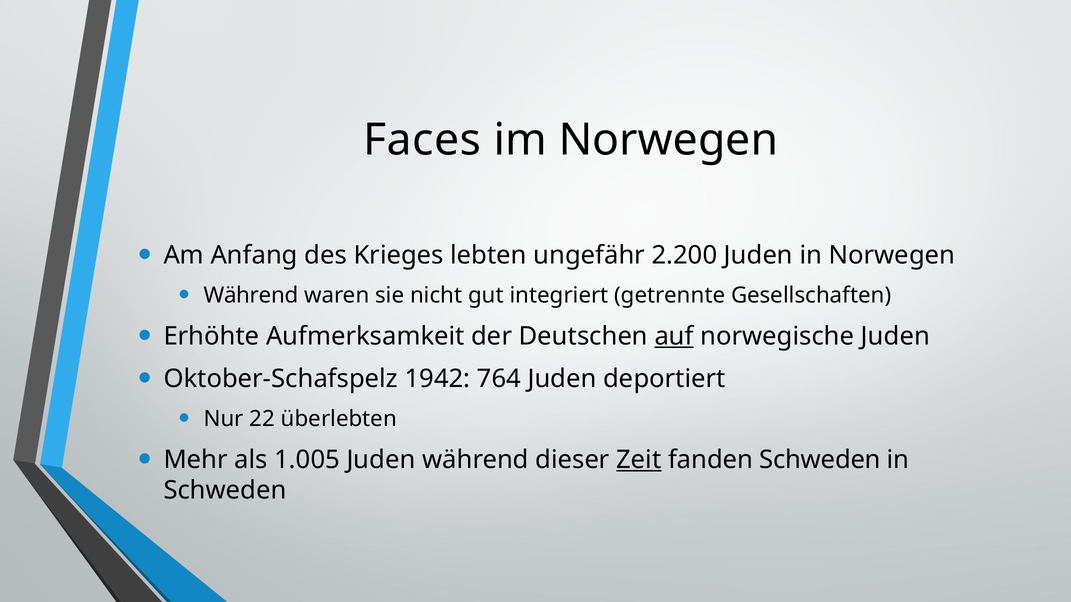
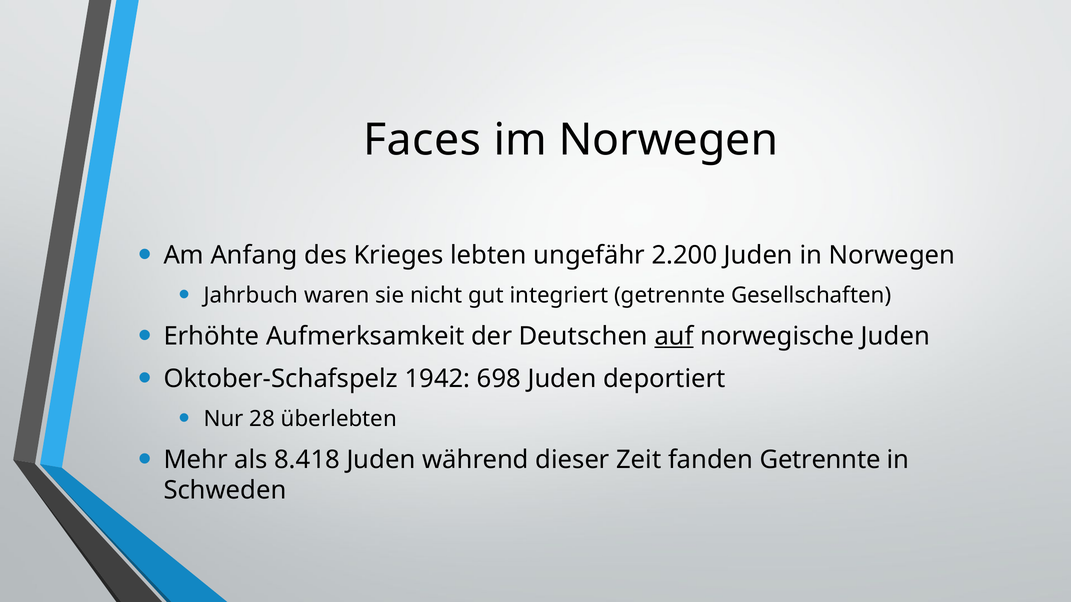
Während: Während -> Jahrbuch (251, 295)
764: 764 -> 698 (499, 379)
22: 22 -> 28 (262, 419)
1.005: 1.005 -> 8.418 (307, 460)
Zeit underline: present -> none (639, 460)
fanden Schweden: Schweden -> Getrennte (820, 460)
